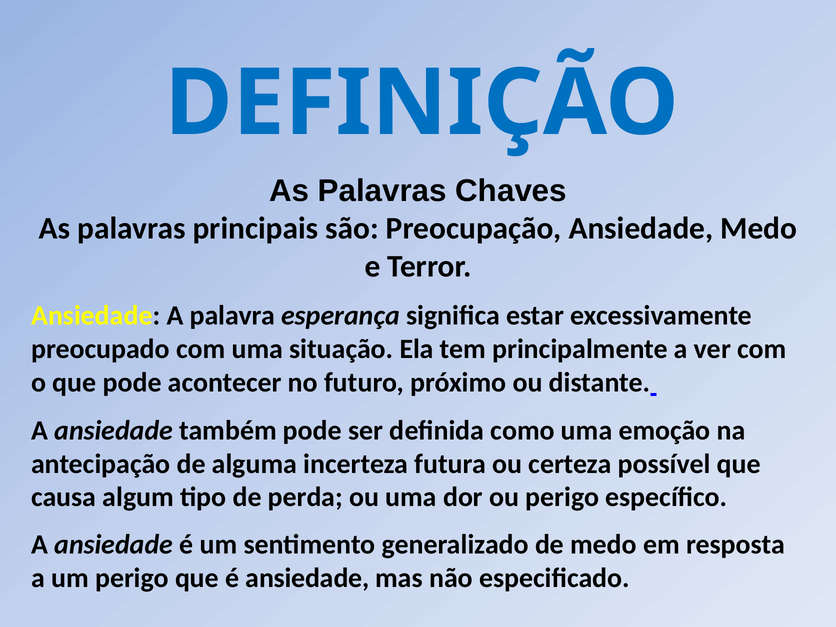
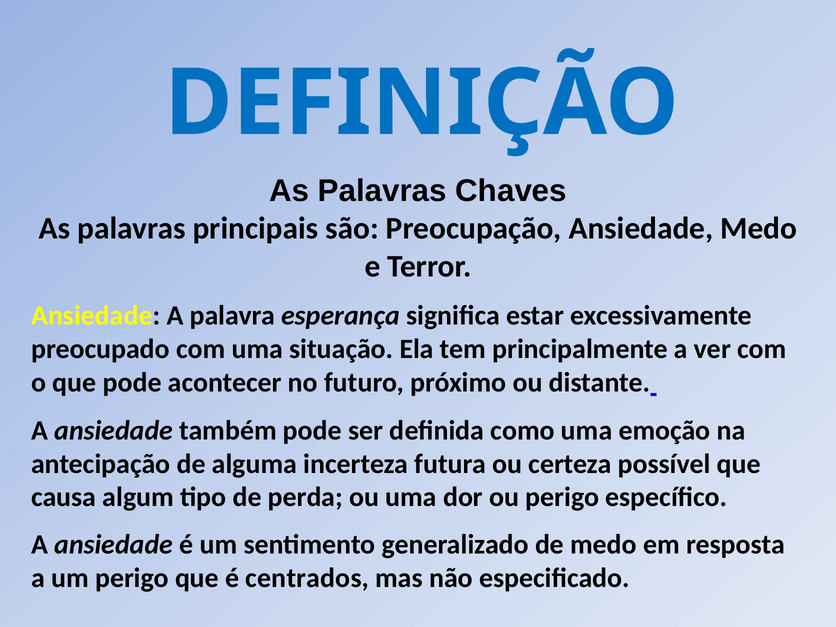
é ansiedade: ansiedade -> centrados (307, 578)
